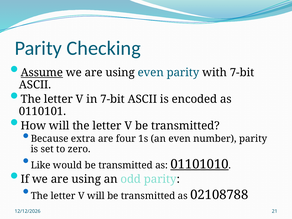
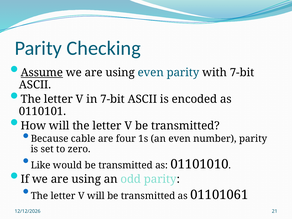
extra: extra -> cable (83, 139)
01101010 underline: present -> none (199, 164)
02108788: 02108788 -> 01101061 (219, 195)
